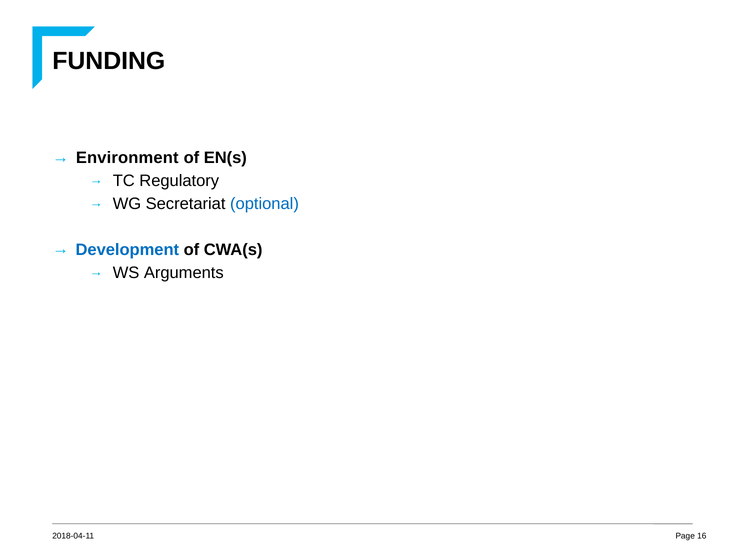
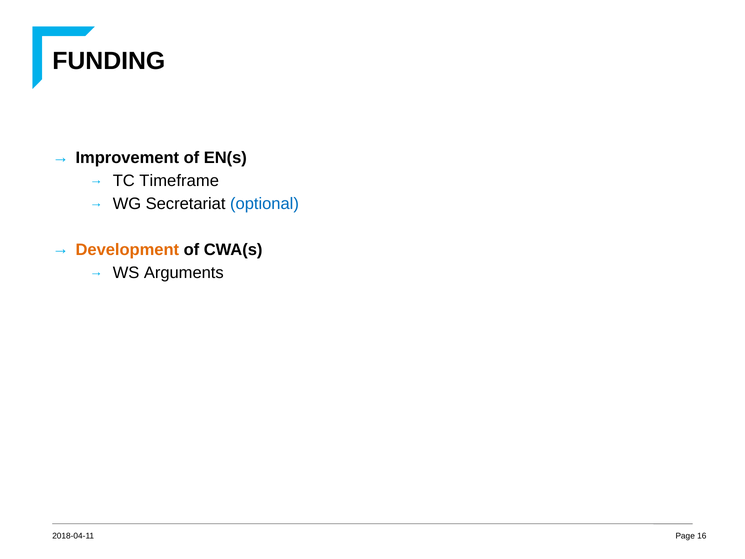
Environment: Environment -> Improvement (127, 158)
Regulatory: Regulatory -> Timeframe (179, 181)
Development colour: blue -> orange (127, 250)
